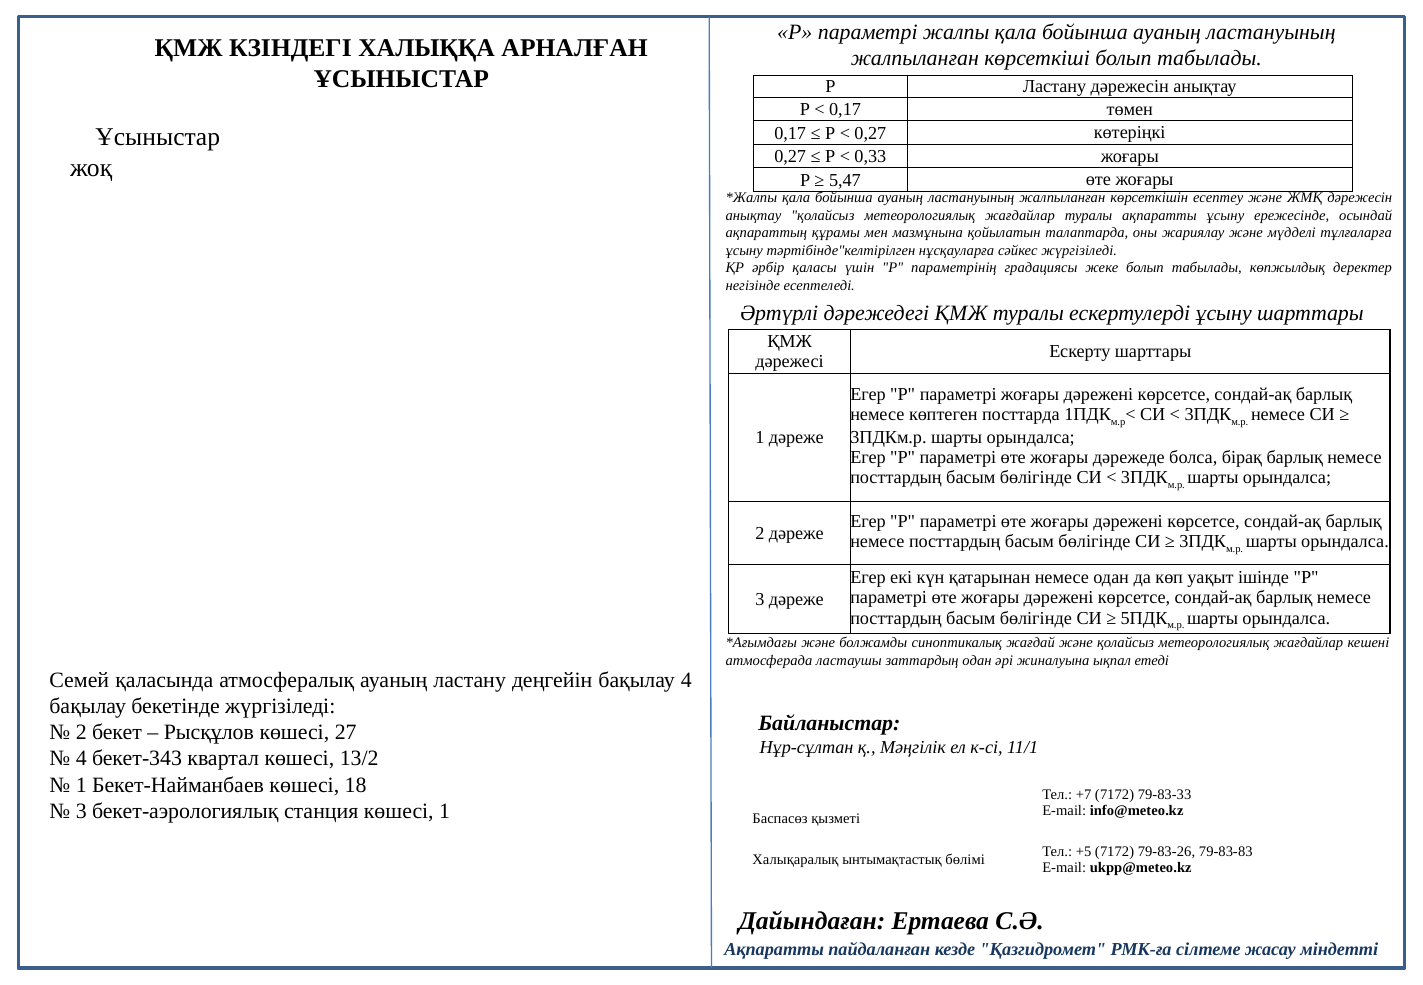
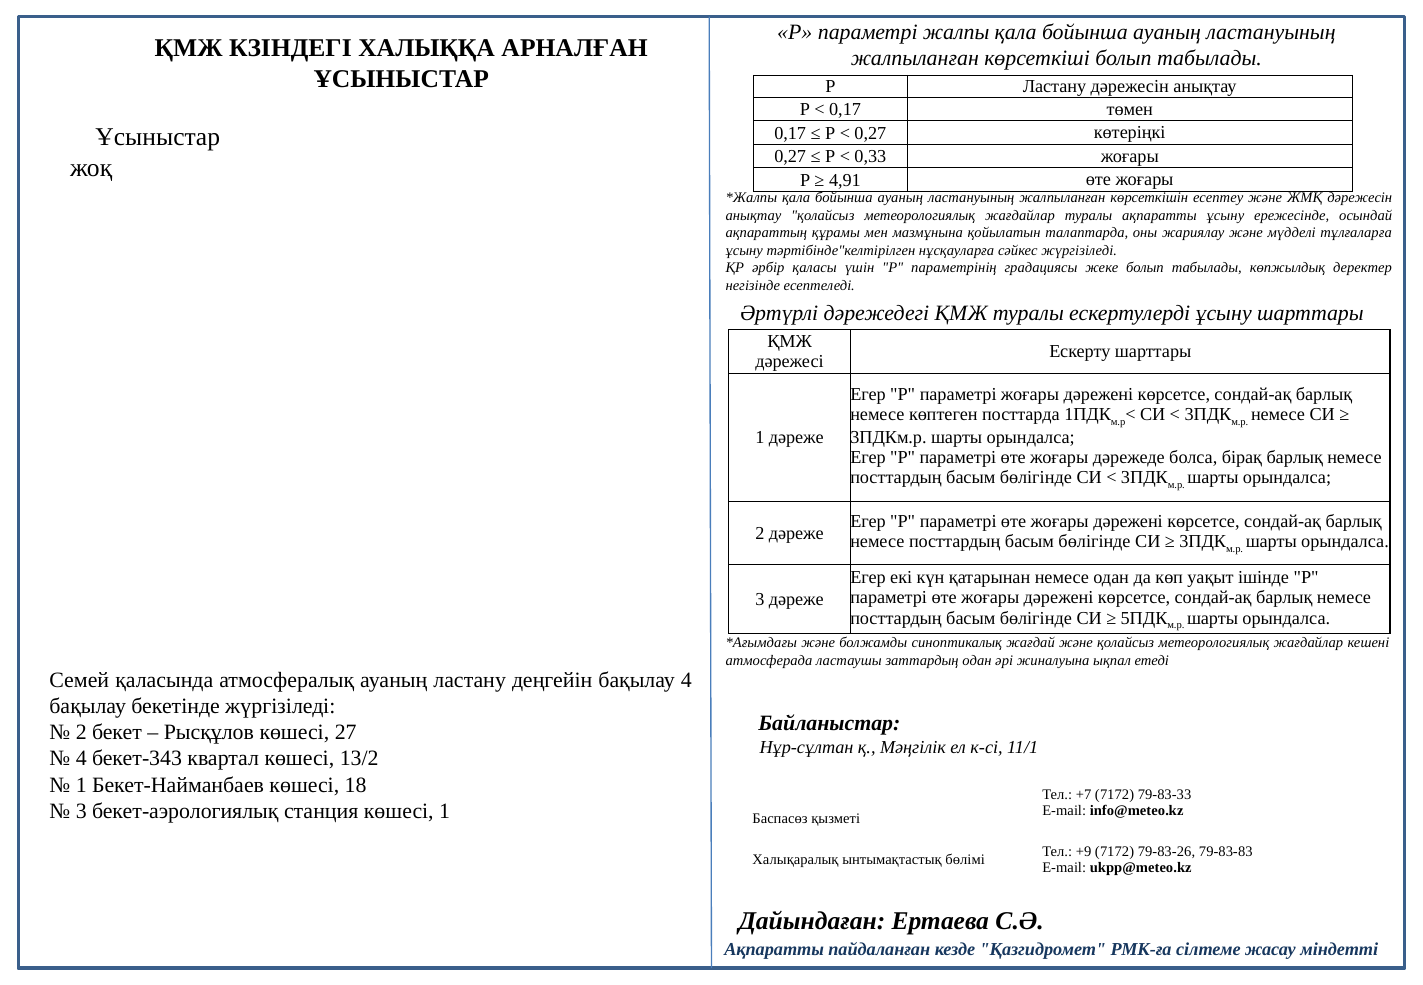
5,47: 5,47 -> 4,91 (845, 180)
+5: +5 -> +9 (1084, 852)
